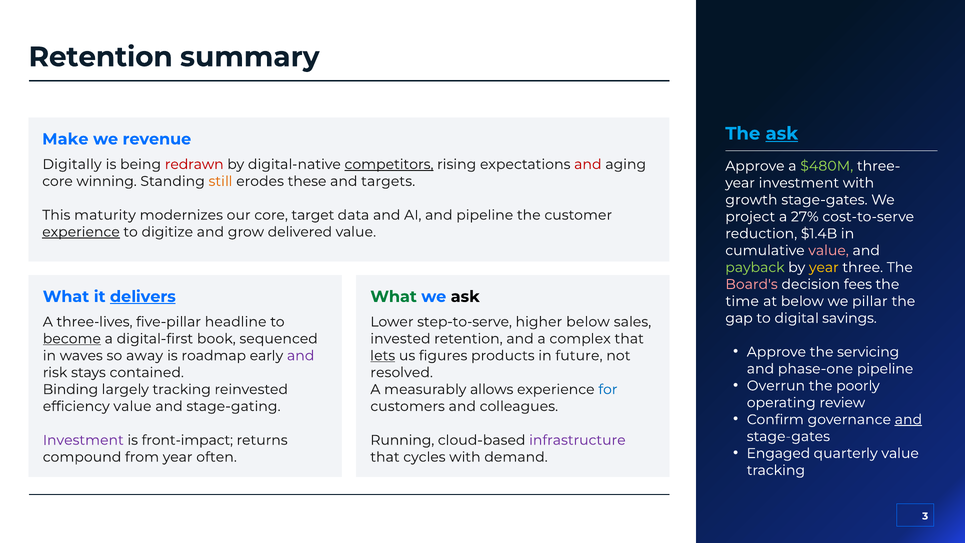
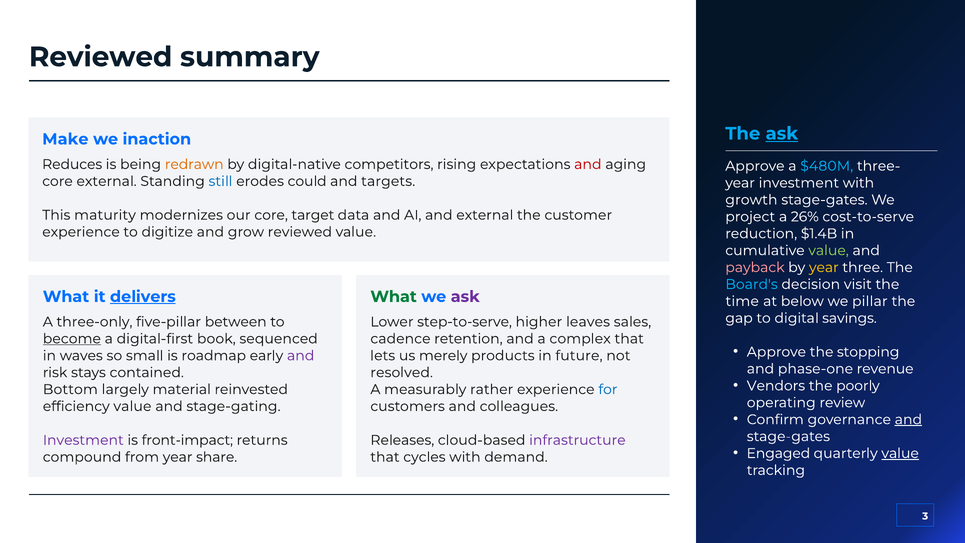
Retention: Retention -> Reviewed (101, 57)
revenue: revenue -> inaction (157, 139)
Digitally: Digitally -> Reduces (72, 164)
redrawn colour: red -> orange (194, 164)
competitors underline: present -> none (389, 164)
$480M colour: light green -> light blue (827, 166)
core winning: winning -> external (107, 181)
still colour: orange -> blue (220, 181)
these: these -> could (307, 181)
and pipeline: pipeline -> external (485, 215)
27%: 27% -> 26% (805, 217)
experience underline: present -> none (81, 232)
grow delivered: delivered -> reviewed (300, 232)
value colour: pink -> light green (829, 250)
payback colour: light green -> pink (755, 267)
Board's colour: pink -> light blue (752, 284)
fees: fees -> visit (858, 284)
ask colour: black -> purple (465, 297)
three-lives: three-lives -> three-only (94, 322)
headline: headline -> between (236, 322)
higher below: below -> leaves (588, 322)
invested: invested -> cadence (400, 339)
servicing: servicing -> stopping (868, 352)
away: away -> small (145, 356)
lets underline: present -> none (383, 356)
figures: figures -> merely (443, 356)
phase-one pipeline: pipeline -> revenue (885, 369)
Overrun: Overrun -> Vendors (776, 386)
Binding: Binding -> Bottom (70, 389)
largely tracking: tracking -> material (182, 389)
allows: allows -> rather (492, 389)
Running: Running -> Releases (402, 440)
value underline: none -> present (900, 453)
often: often -> share (217, 457)
